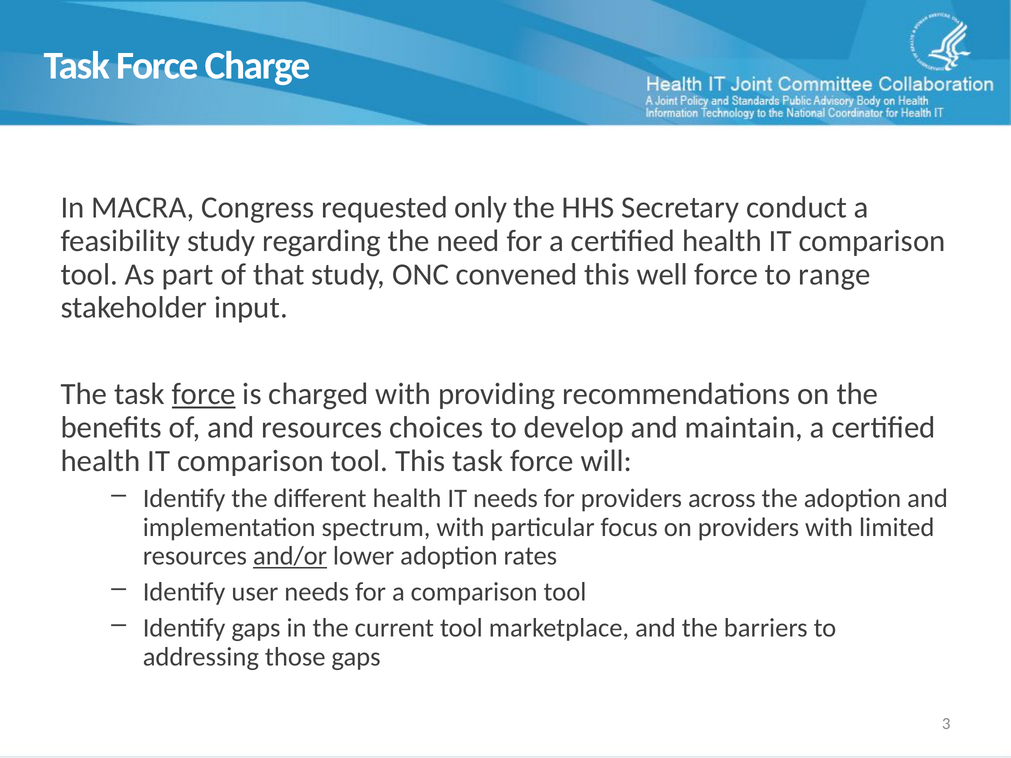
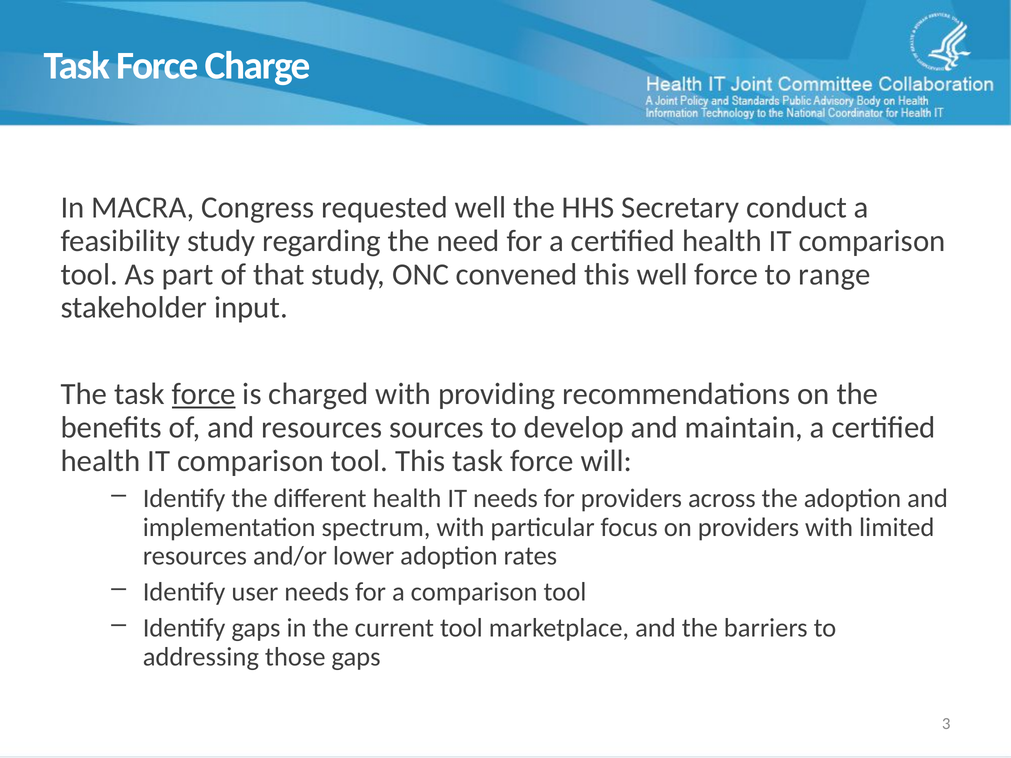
requested only: only -> well (481, 208)
choices: choices -> sources (437, 428)
and/or underline: present -> none (290, 556)
